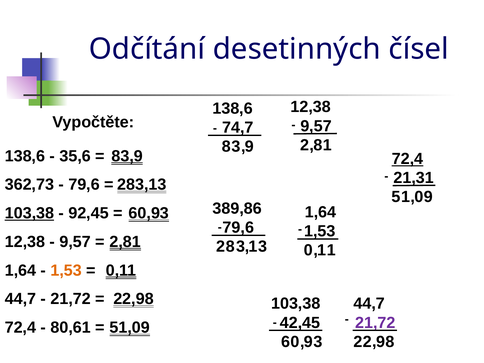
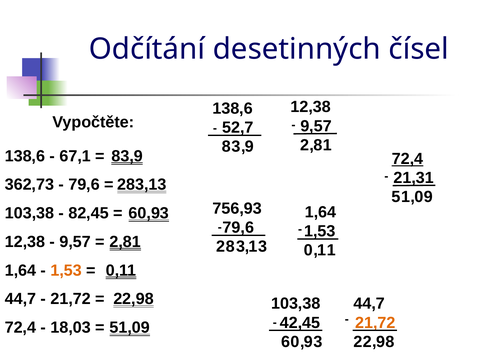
74,7: 74,7 -> 52,7 (238, 128)
35,6: 35,6 -> 67,1 (75, 156)
389,86: 389,86 -> 756,93 (237, 208)
103,38 underline: present -> none (29, 213)
92,45: 92,45 -> 82,45 (89, 213)
21,72 colour: purple -> orange (375, 323)
80,61: 80,61 -> 18,03 (71, 328)
